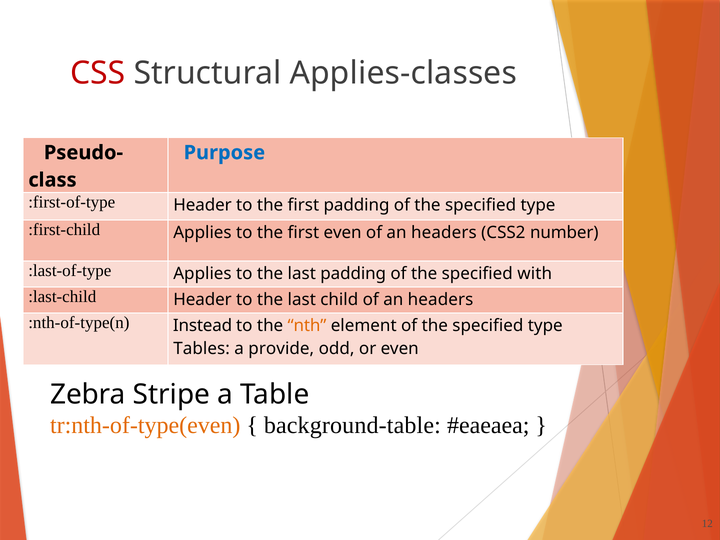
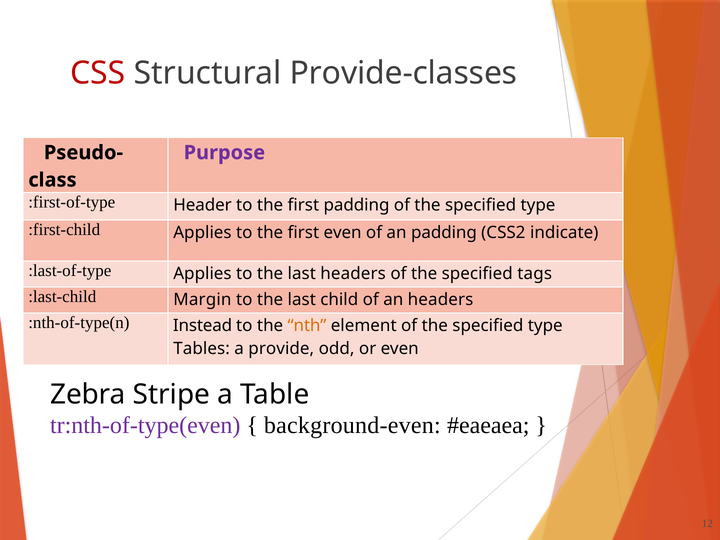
Applies-classes: Applies-classes -> Provide-classes (403, 73)
Purpose colour: blue -> purple (224, 153)
headers: headers -> padding (444, 233)
number: number -> indicate (564, 233)
last padding: padding -> headers (353, 274)
with: with -> tags (535, 274)
:last-child Header: Header -> Margin (202, 300)
tr:nth-of-type(even colour: orange -> purple (145, 425)
background-table: background-table -> background-even (352, 425)
